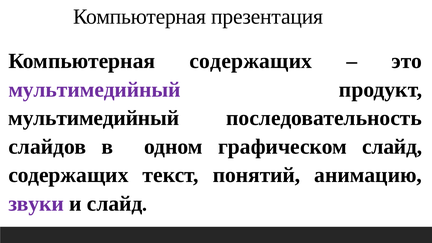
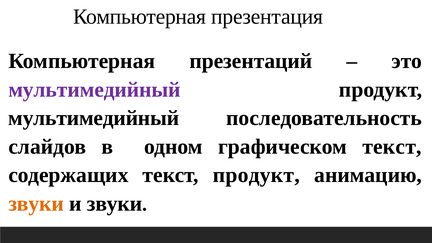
Компьютерная содержащих: содержащих -> презентаций (251, 61)
графическом слайд: слайд -> текст (392, 147)
текст понятий: понятий -> продукт (256, 175)
звуки colour: purple -> orange (36, 204)
и слайд: слайд -> звуки (115, 204)
